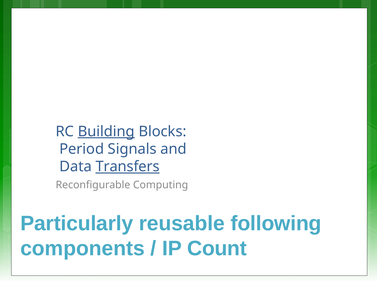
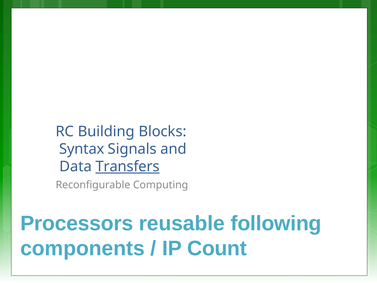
Building underline: present -> none (106, 131)
Period: Period -> Syntax (82, 149)
Particularly: Particularly -> Processors (77, 223)
